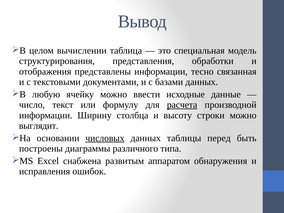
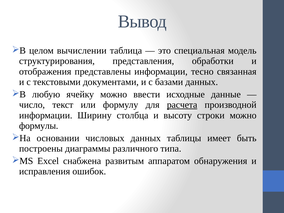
выглядит: выглядит -> формулы (39, 126)
числовых underline: present -> none (105, 138)
перед: перед -> имеет (219, 138)
